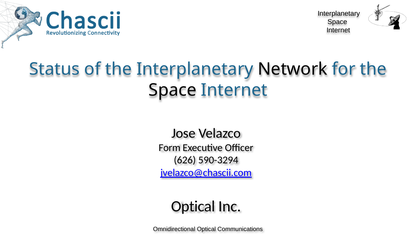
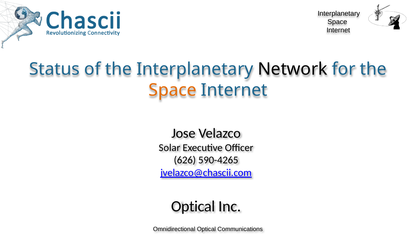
Space colour: black -> orange (173, 90)
Form: Form -> Solar (169, 148)
590-3294: 590-3294 -> 590-4265 (218, 160)
